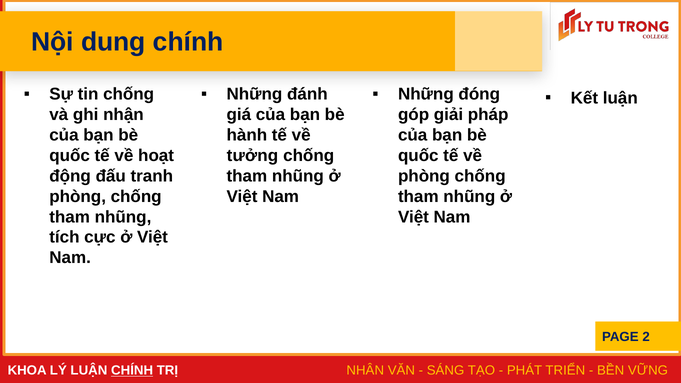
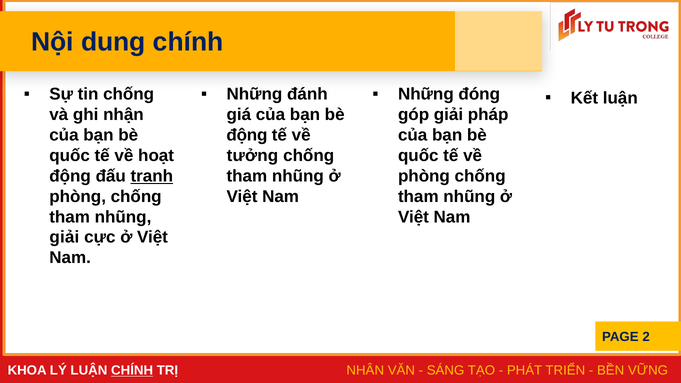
hành: hành -> động (247, 135)
tranh underline: none -> present (152, 176)
tích: tích -> giải (64, 237)
